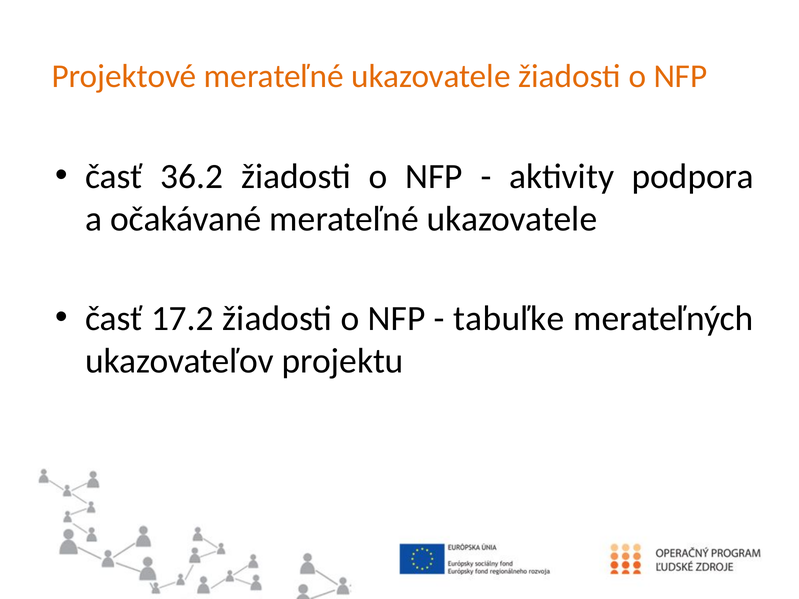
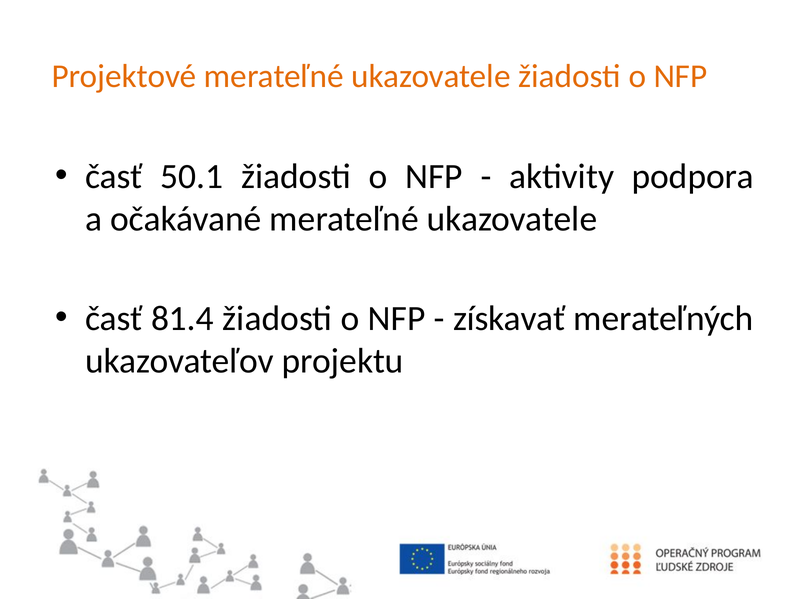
36.2: 36.2 -> 50.1 (192, 176)
17.2: 17.2 -> 81.4 (182, 318)
tabuľke: tabuľke -> získavať (509, 318)
